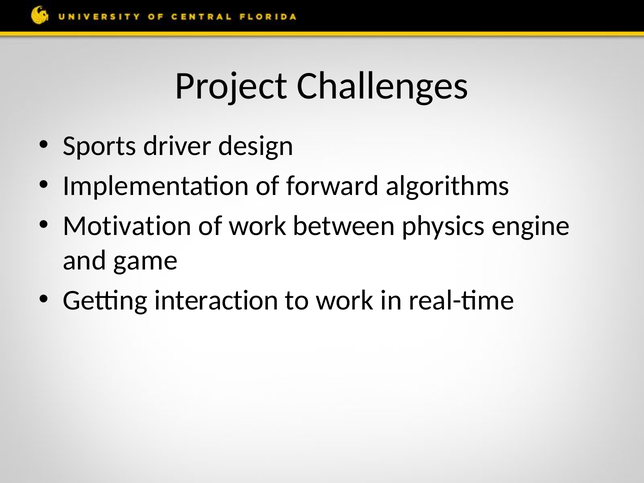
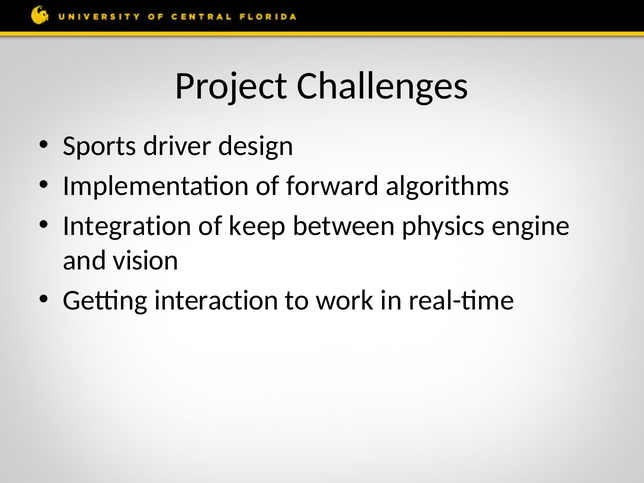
Motivation: Motivation -> Integration (127, 226)
of work: work -> keep (257, 226)
game: game -> vision (146, 260)
